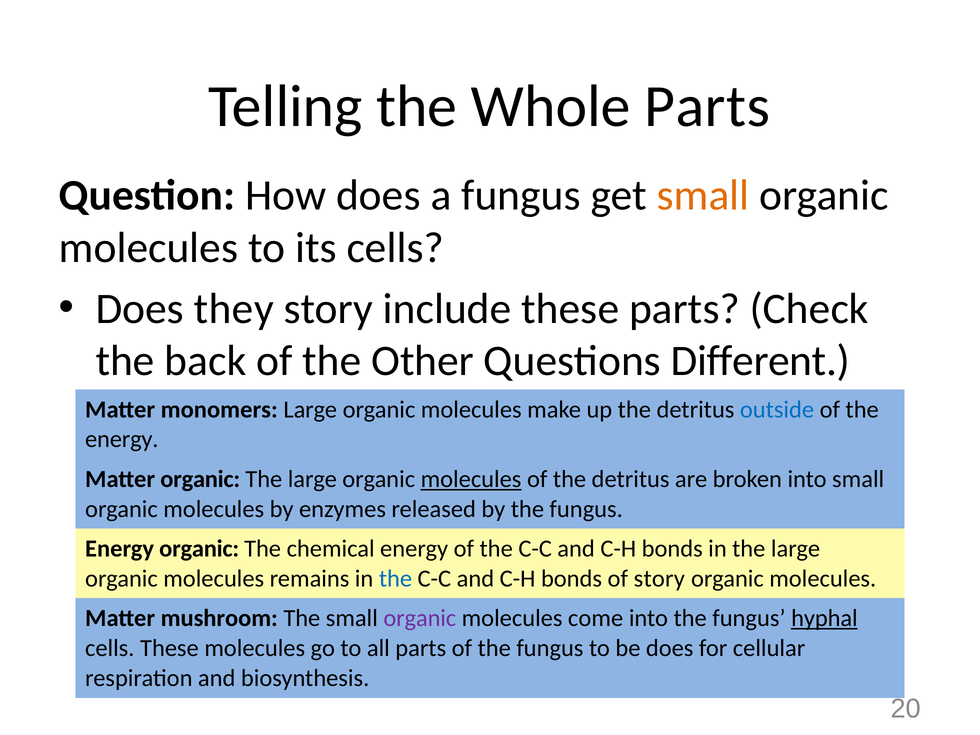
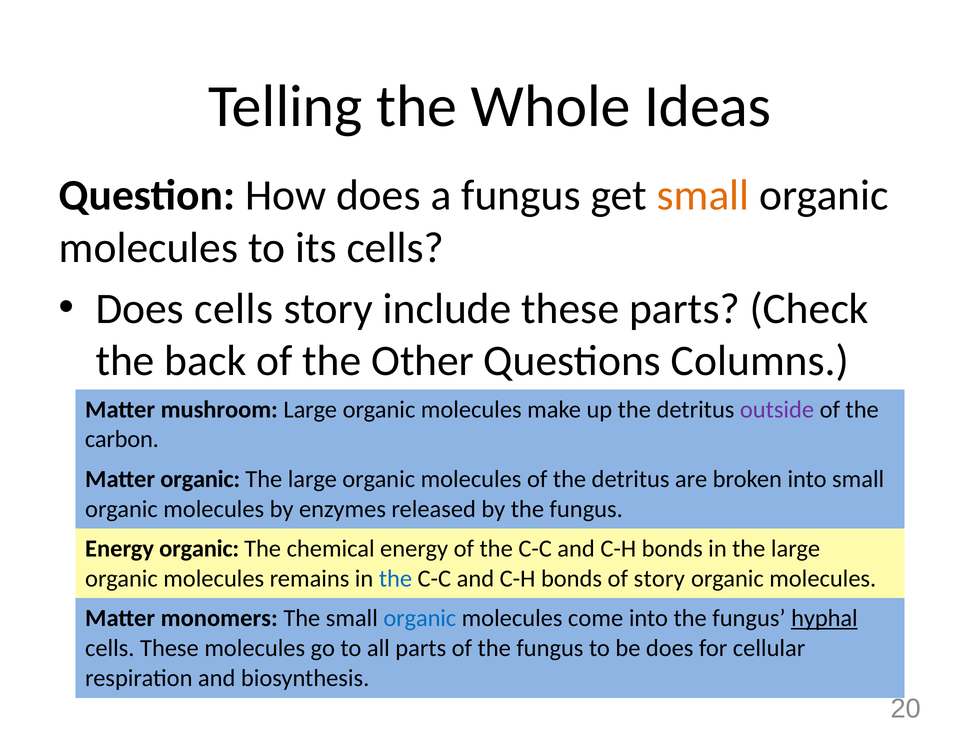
Whole Parts: Parts -> Ideas (708, 106)
Does they: they -> cells (234, 309)
Different: Different -> Columns (760, 361)
monomers: monomers -> mushroom (219, 409)
outside colour: blue -> purple (777, 409)
energy: energy -> carbon (122, 439)
molecules underline: present -> none (471, 479)
mushroom: mushroom -> monomers (219, 618)
organic colour: purple -> blue (420, 618)
